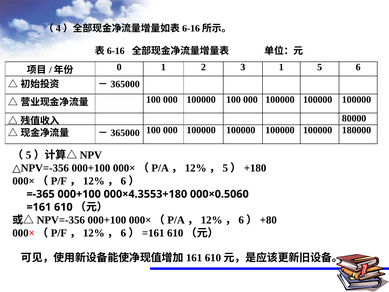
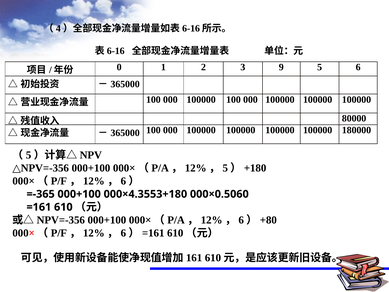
3 1: 1 -> 9 (281, 67)
